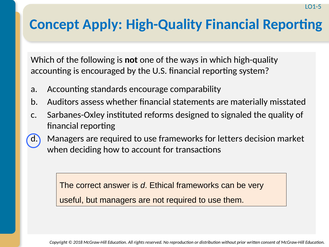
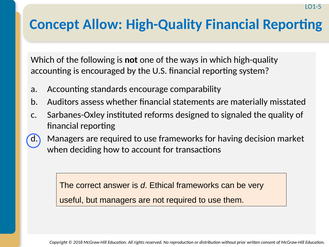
Apply: Apply -> Allow (103, 24)
letters: letters -> having (230, 138)
